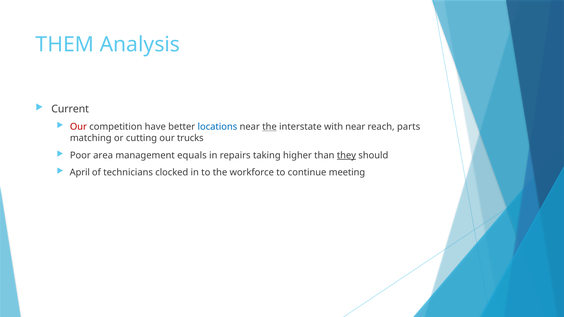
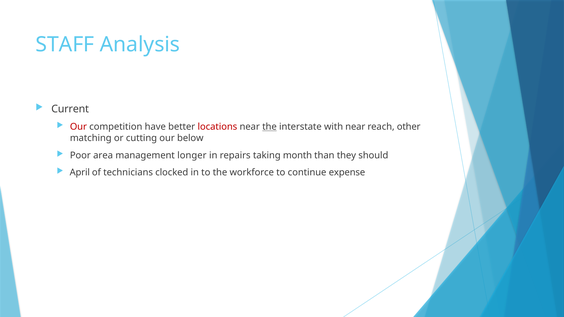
THEM: THEM -> STAFF (65, 44)
locations colour: blue -> red (217, 127)
parts: parts -> other (409, 127)
trucks: trucks -> below (190, 138)
equals: equals -> longer (192, 155)
higher: higher -> month (297, 155)
they underline: present -> none (346, 155)
meeting: meeting -> expense (347, 173)
